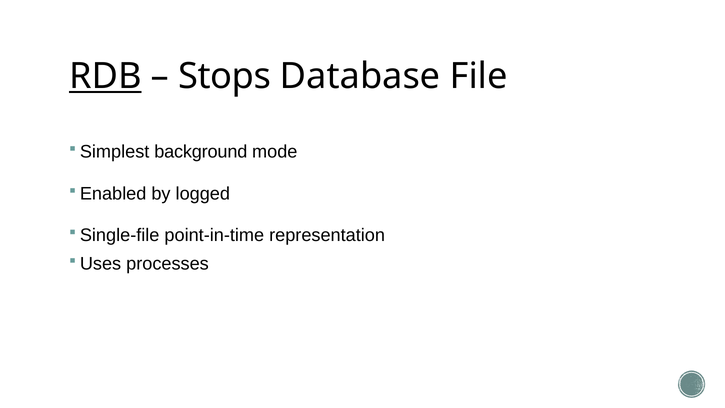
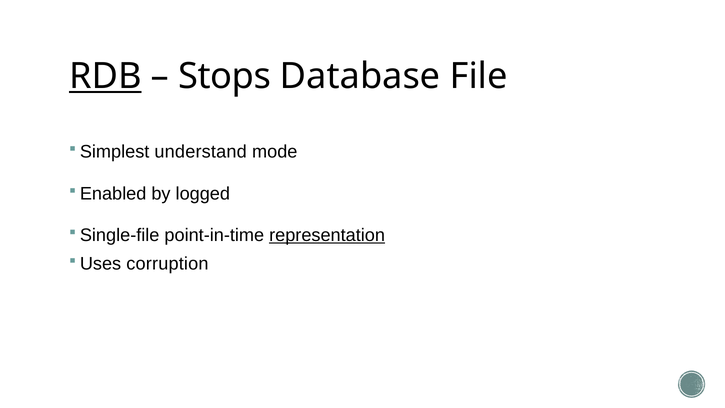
background: background -> understand (201, 152)
representation underline: none -> present (327, 235)
processes: processes -> corruption (167, 264)
